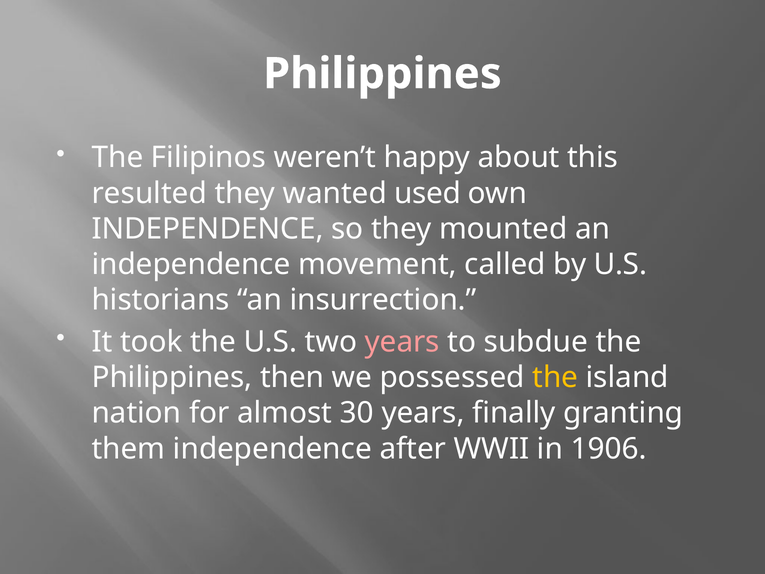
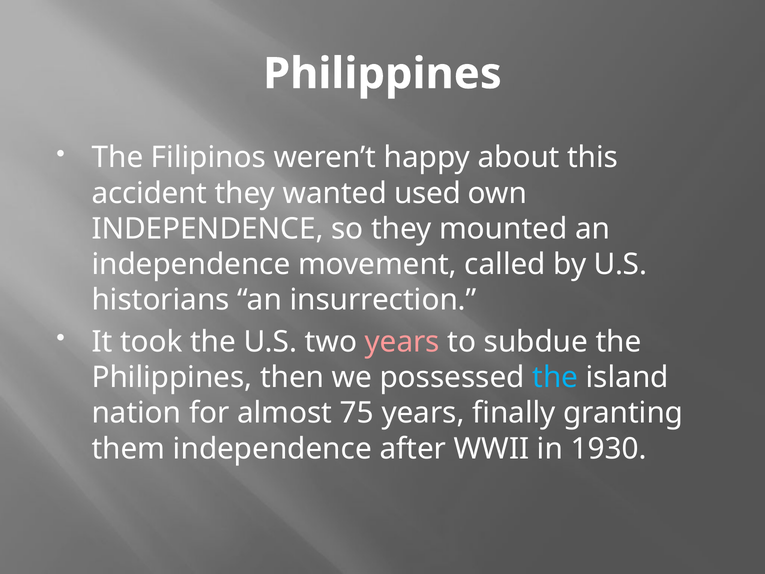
resulted: resulted -> accident (149, 193)
the colour: yellow -> light blue (555, 377)
30: 30 -> 75 (357, 413)
1906: 1906 -> 1930 (609, 449)
